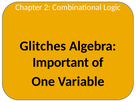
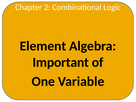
Glitches: Glitches -> Element (43, 46)
